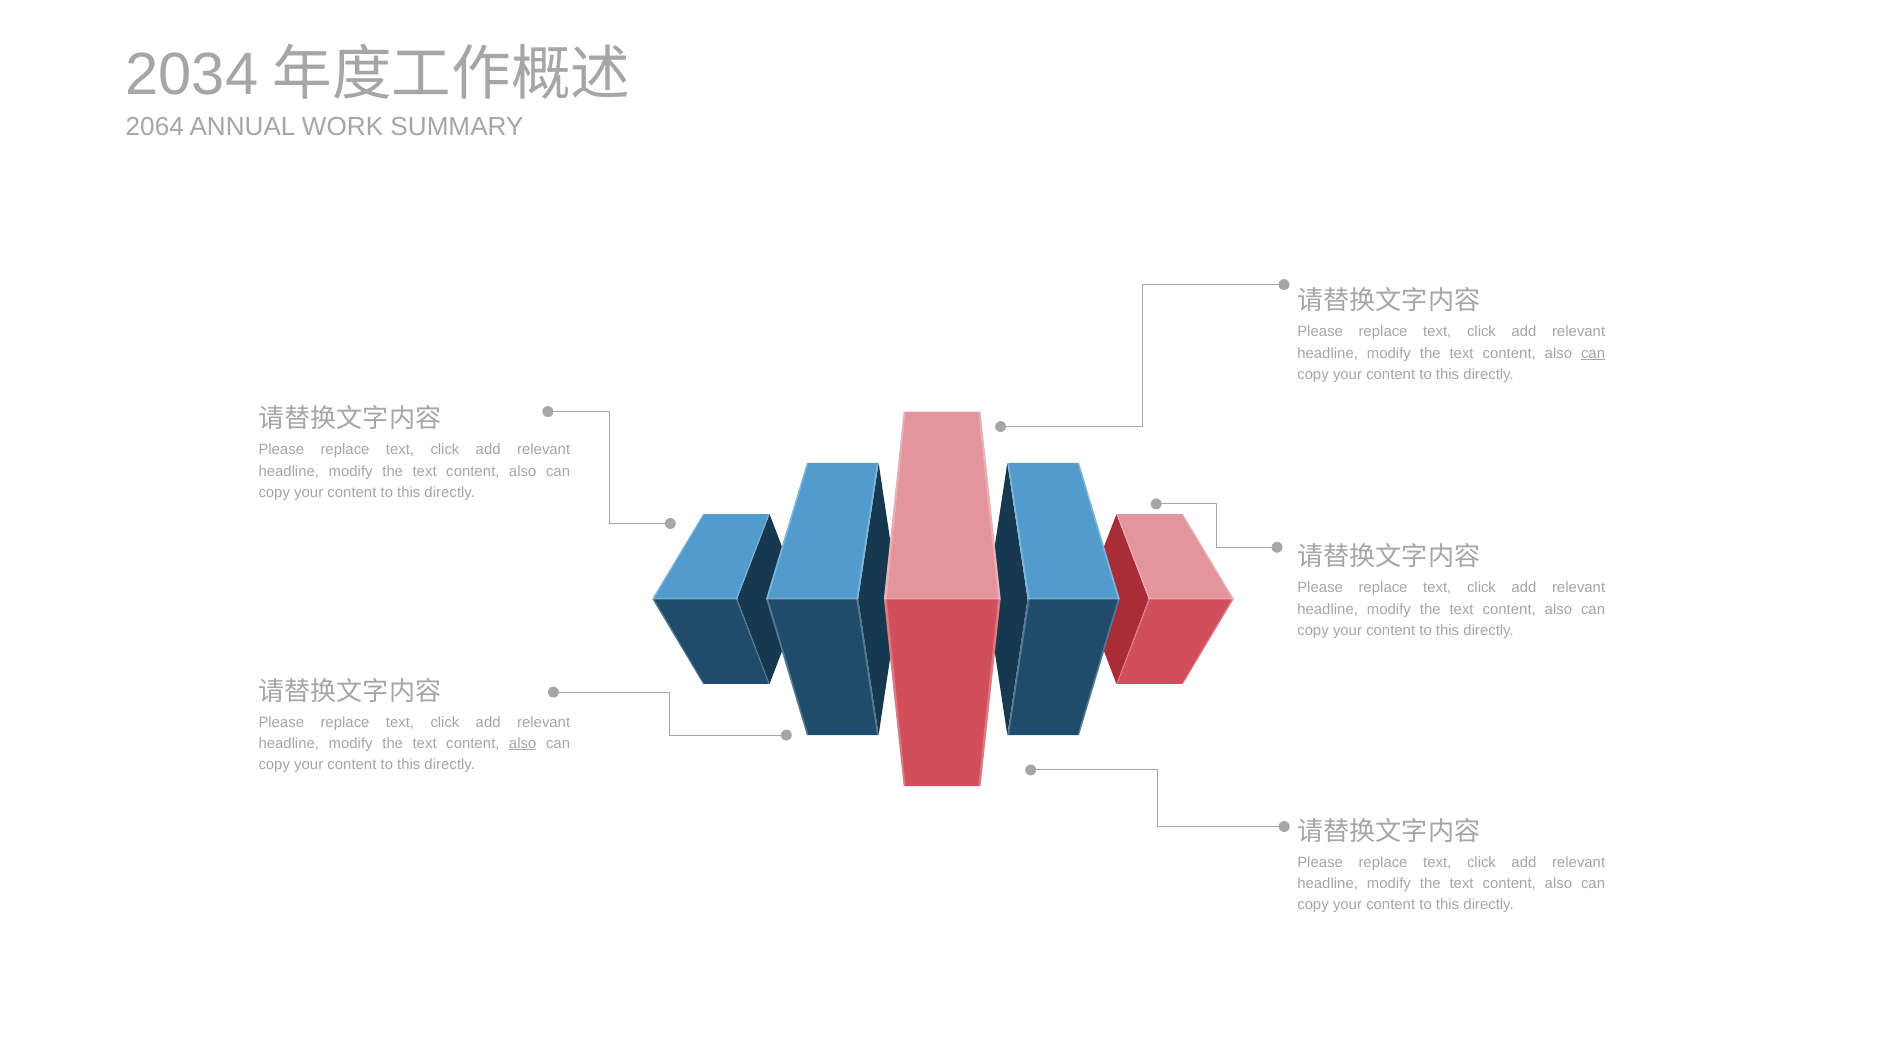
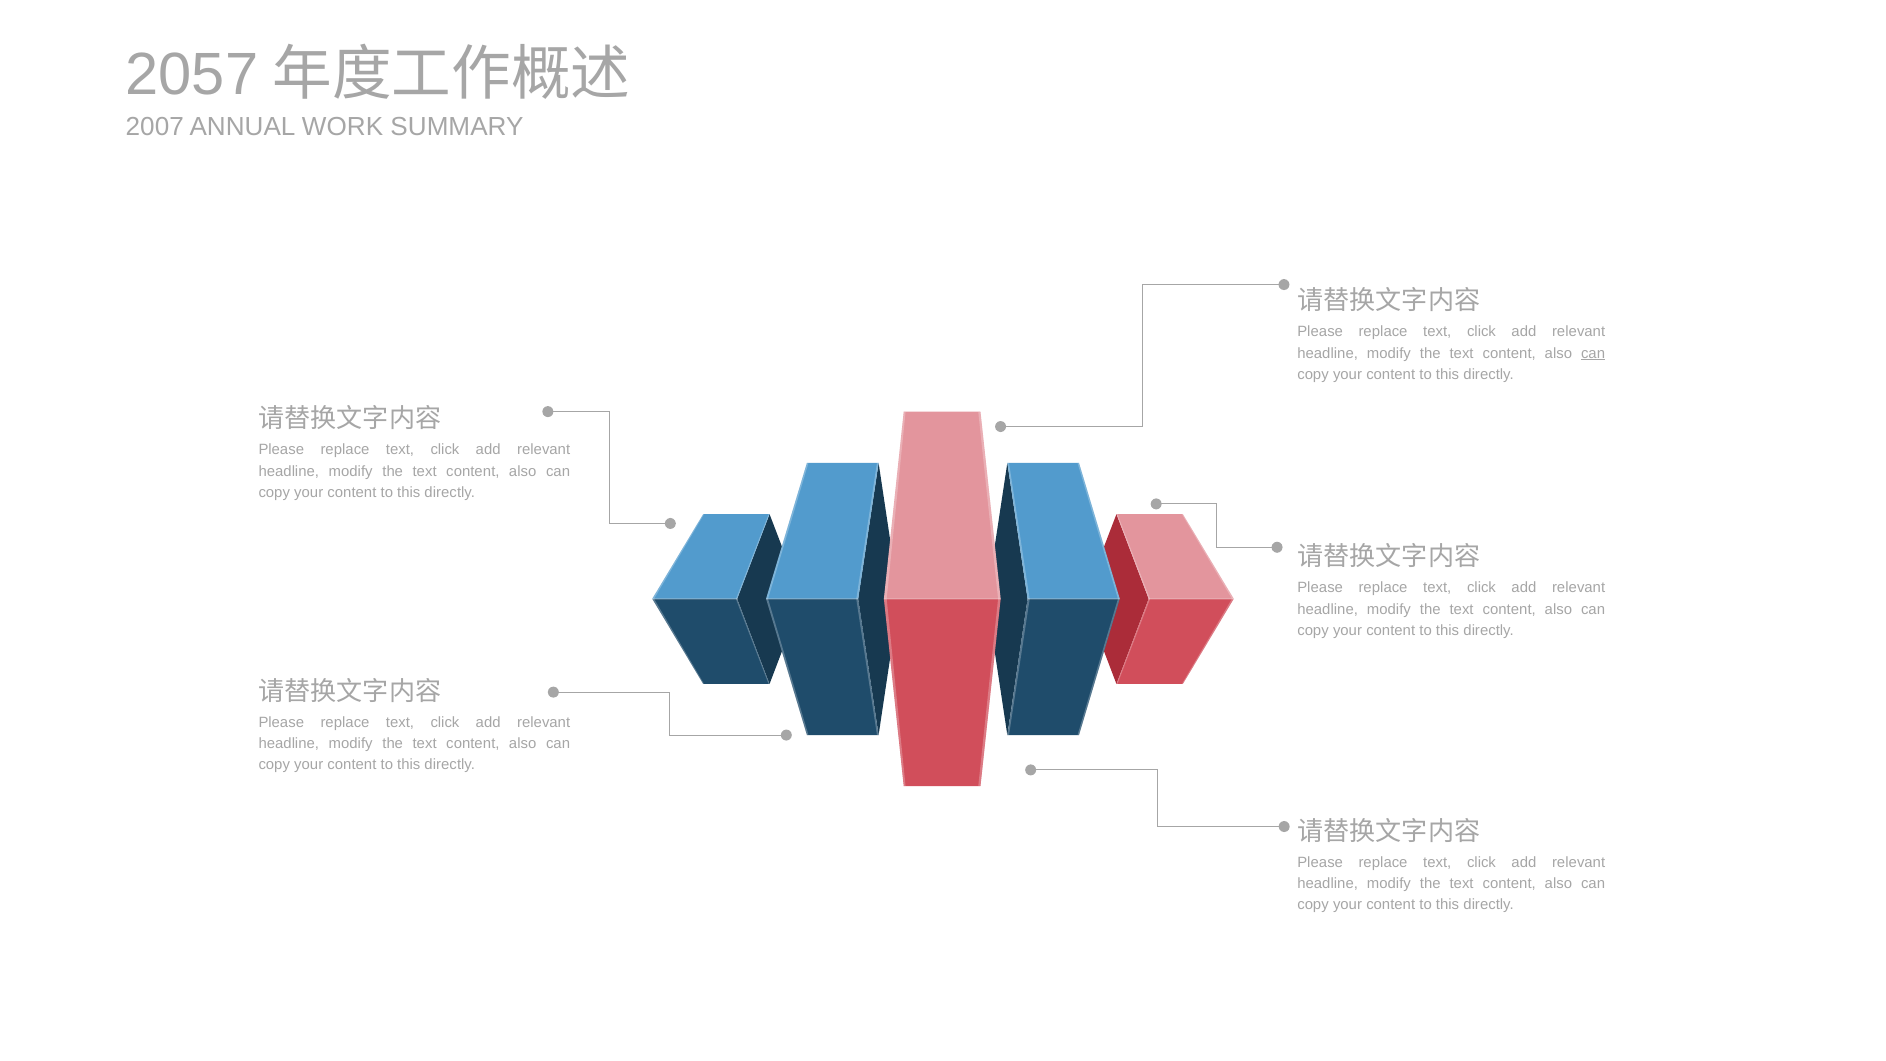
2034: 2034 -> 2057 (192, 74)
2064: 2064 -> 2007 (155, 127)
also underline: present -> none (523, 743)
